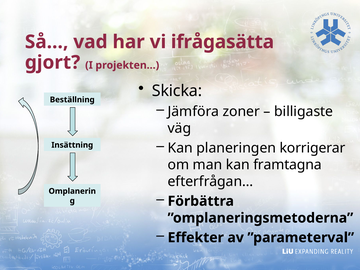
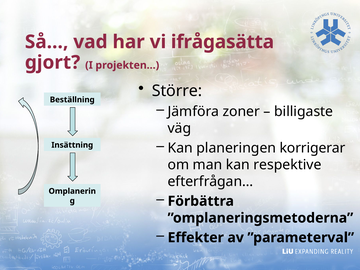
Skicka: Skicka -> Större (177, 91)
framtagna: framtagna -> respektive (287, 165)
